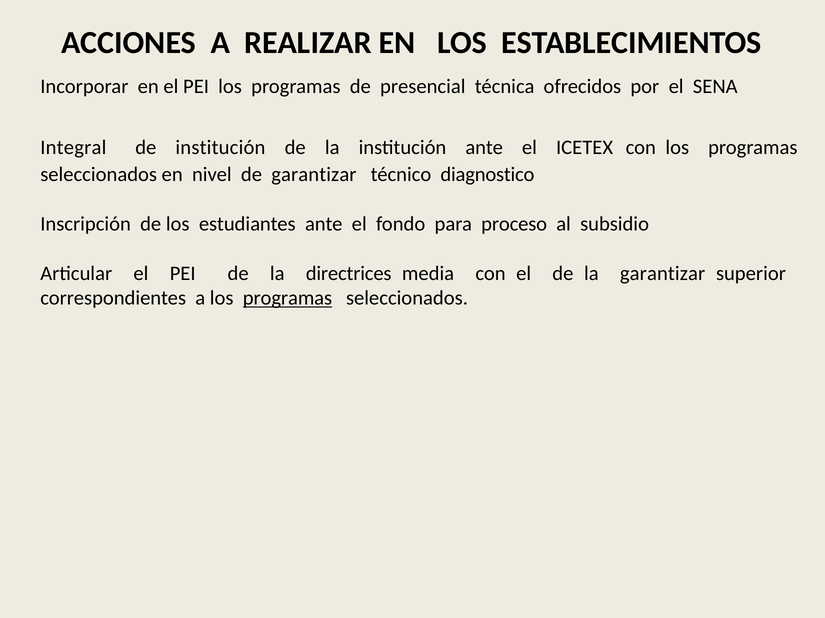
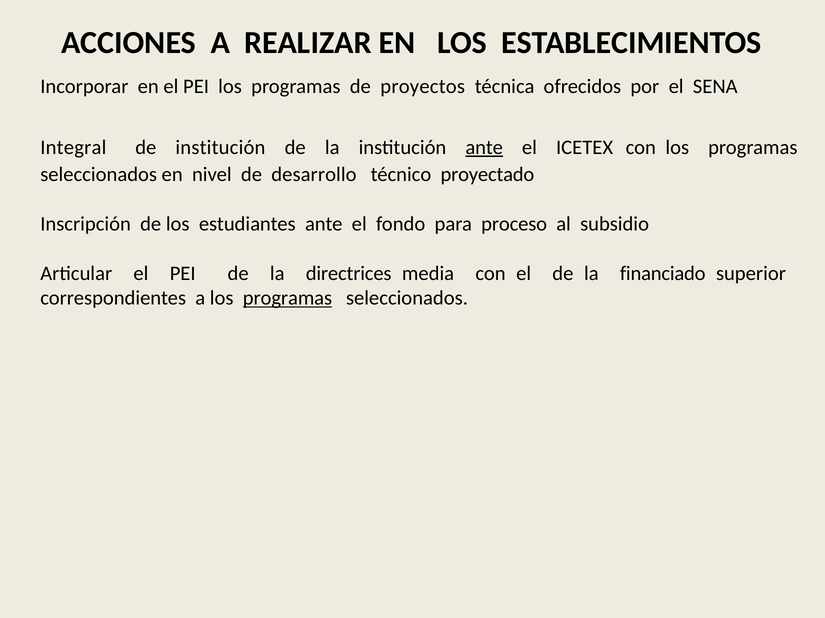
presencial: presencial -> proyectos (423, 87)
ante underline: none -> present (484, 148)
de garantizar: garantizar -> desarrollo (314, 175)
diagnostico: diagnostico -> proyectado (487, 175)
la garantizar: garantizar -> financiado (663, 274)
